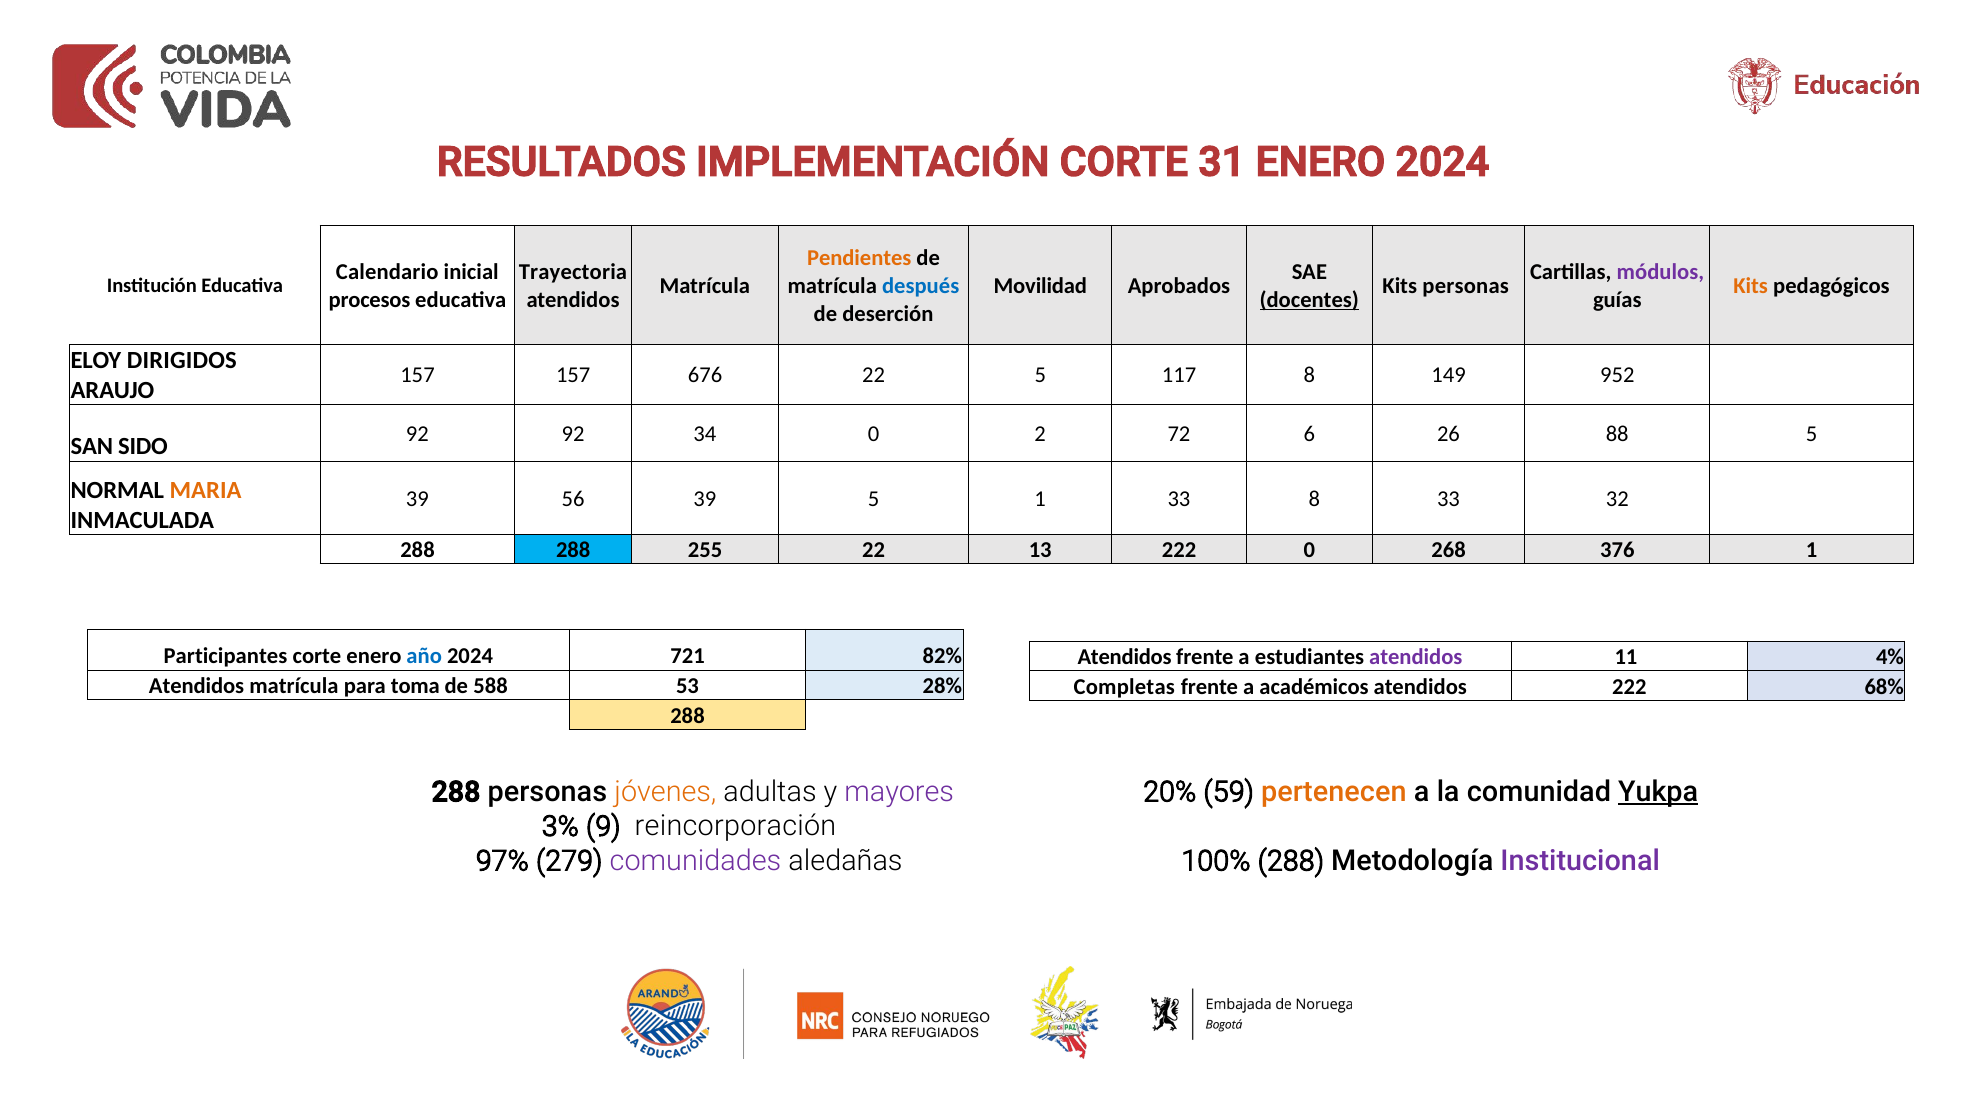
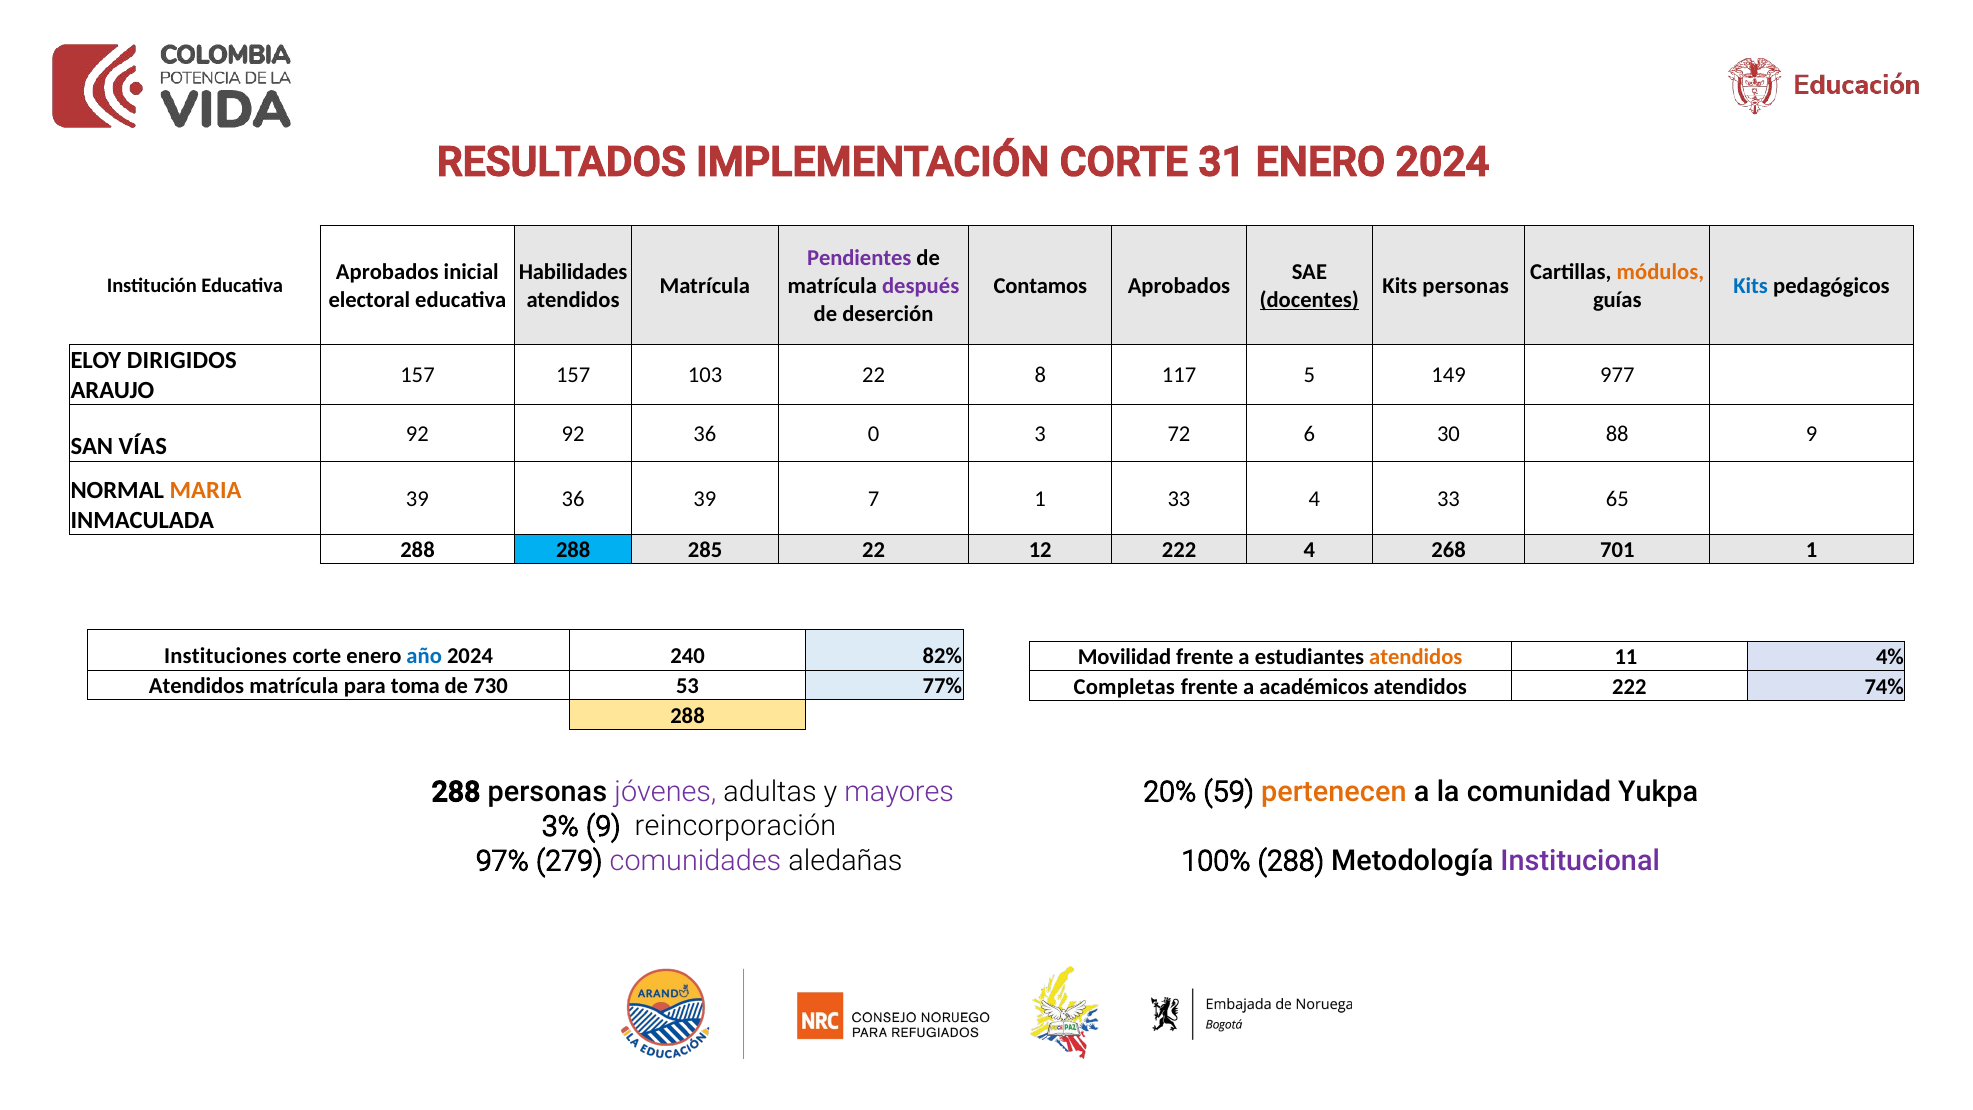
Pendientes colour: orange -> purple (859, 258)
Calendario: Calendario -> Aprobados (387, 272)
Trayectoria: Trayectoria -> Habilidades (573, 272)
módulos colour: purple -> orange (1660, 272)
después colour: blue -> purple (921, 286)
Movilidad: Movilidad -> Contamos (1040, 286)
Kits colour: orange -> blue (1751, 286)
procesos: procesos -> electoral (369, 300)
676: 676 -> 103 (705, 375)
22 5: 5 -> 8 (1040, 375)
117 8: 8 -> 5 (1309, 375)
952: 952 -> 977 (1617, 375)
92 34: 34 -> 36 (705, 434)
2: 2 -> 3 (1040, 434)
26: 26 -> 30 (1448, 434)
88 5: 5 -> 9 (1812, 434)
SIDO: SIDO -> VÍAS (143, 446)
39 56: 56 -> 36 (573, 499)
39 5: 5 -> 7 (874, 499)
33 8: 8 -> 4 (1314, 499)
32: 32 -> 65 (1617, 499)
255: 255 -> 285 (705, 550)
13: 13 -> 12 (1040, 550)
222 0: 0 -> 4 (1309, 550)
376: 376 -> 701 (1617, 550)
Participantes: Participantes -> Instituciones (225, 656)
721: 721 -> 240 (688, 656)
Atendidos: Atendidos -> Movilidad (1125, 657)
atendidos colour: purple -> orange (1416, 657)
588: 588 -> 730 (491, 686)
28%: 28% -> 77% (942, 686)
68%: 68% -> 74% (1884, 687)
jóvenes colour: orange -> purple (665, 792)
Yukpa underline: present -> none (1658, 792)
